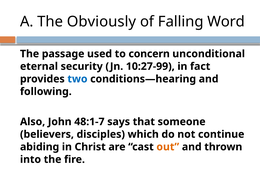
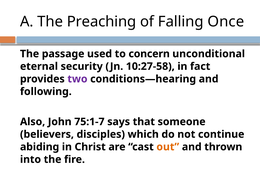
Obviously: Obviously -> Preaching (102, 22)
Word: Word -> Once (226, 22)
10:27-99: 10:27-99 -> 10:27-58 (150, 66)
two colour: blue -> purple (77, 79)
48:1-7: 48:1-7 -> 75:1-7 (89, 122)
